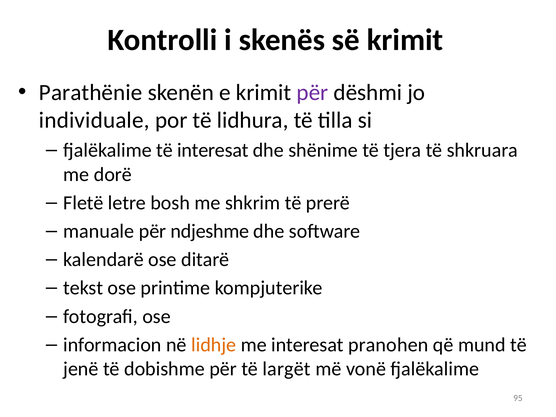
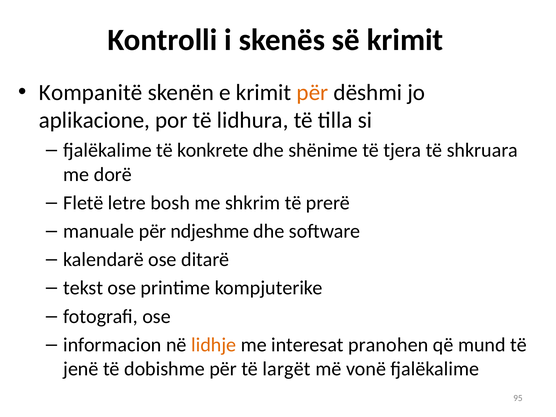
Parathënie: Parathënie -> Kompanitë (91, 92)
për colour: purple -> orange (312, 92)
individuale: individuale -> aplikacione (94, 120)
të interesat: interesat -> konkrete (213, 150)
